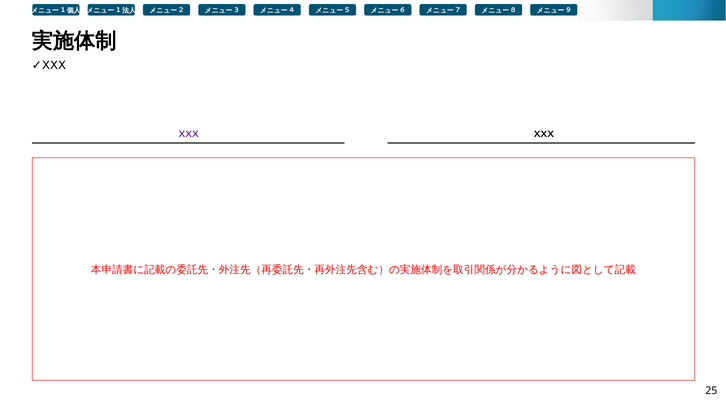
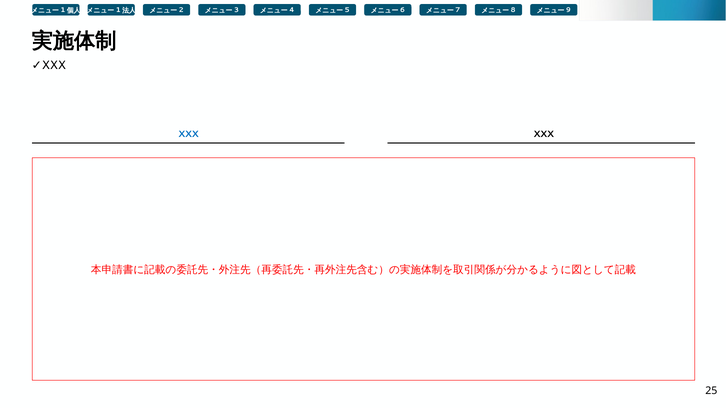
XXX colour: purple -> blue (188, 135)
